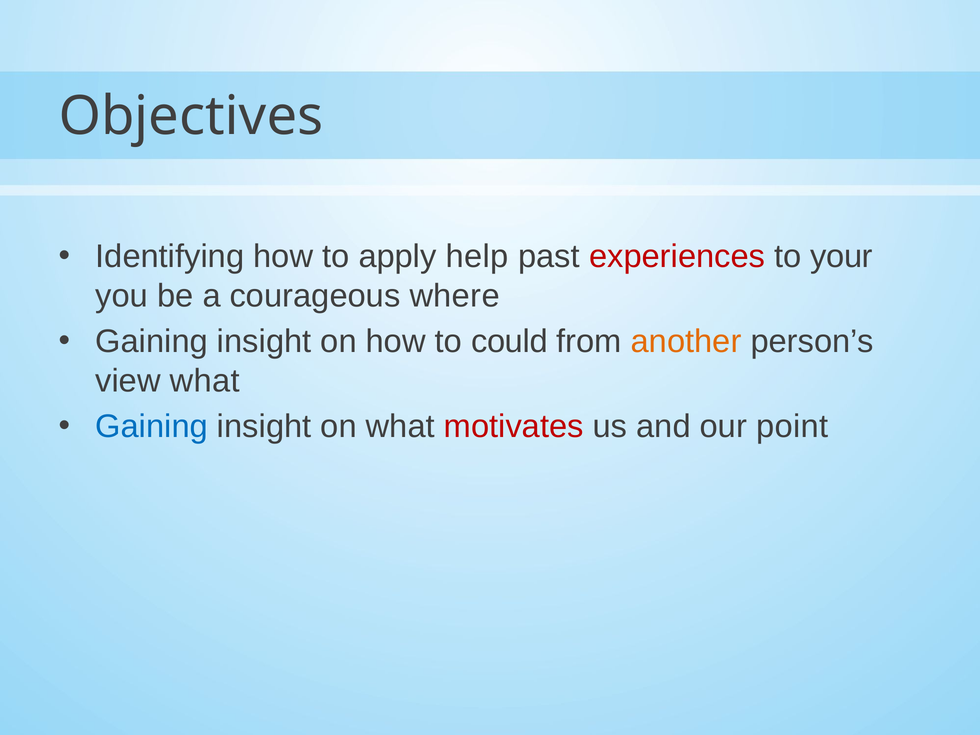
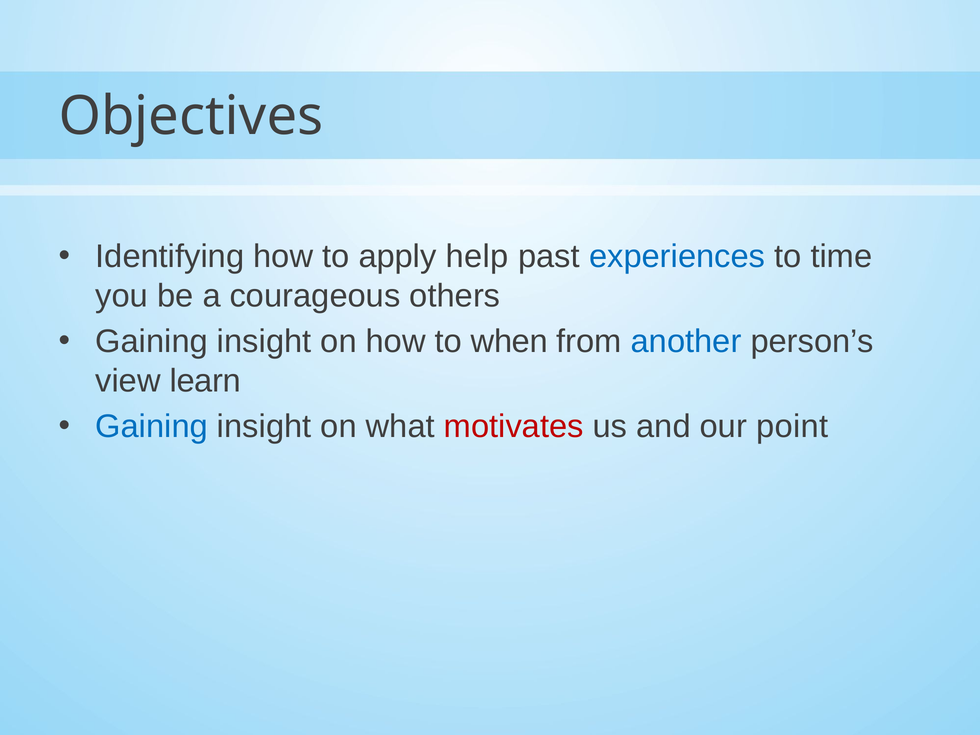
experiences colour: red -> blue (677, 257)
your: your -> time (841, 257)
where: where -> others (455, 296)
could: could -> when (509, 342)
another colour: orange -> blue (686, 342)
view what: what -> learn (205, 381)
